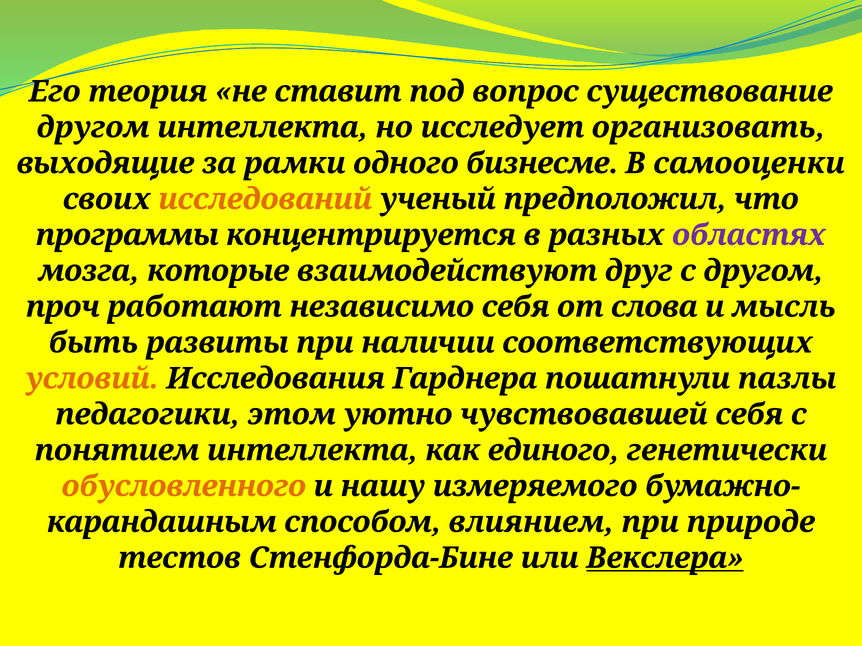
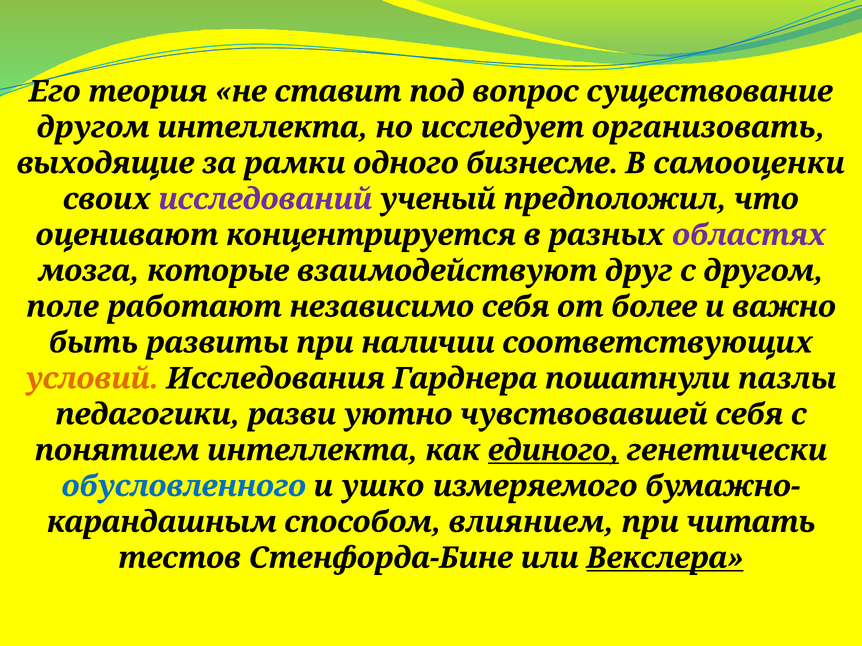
исследований colour: orange -> purple (265, 199)
программы: программы -> оценивают (127, 235)
проч: проч -> поле (63, 307)
слова: слова -> более (654, 307)
мысль: мысль -> важно (784, 307)
этом: этом -> разви (292, 415)
единого underline: none -> present (554, 451)
обусловленного colour: orange -> blue (184, 487)
нашу: нашу -> ушко (383, 487)
природе: природе -> читать (751, 522)
